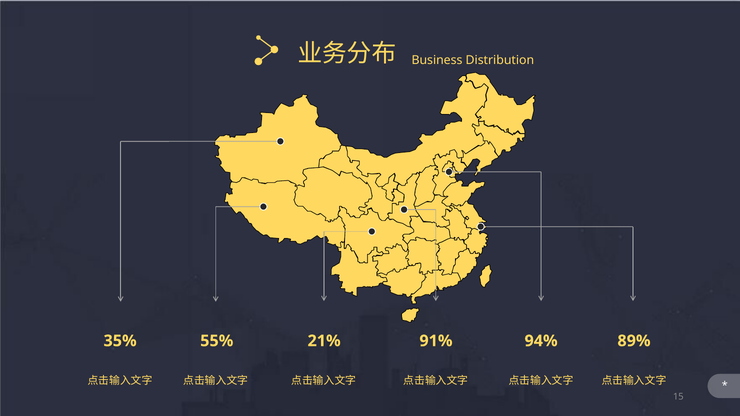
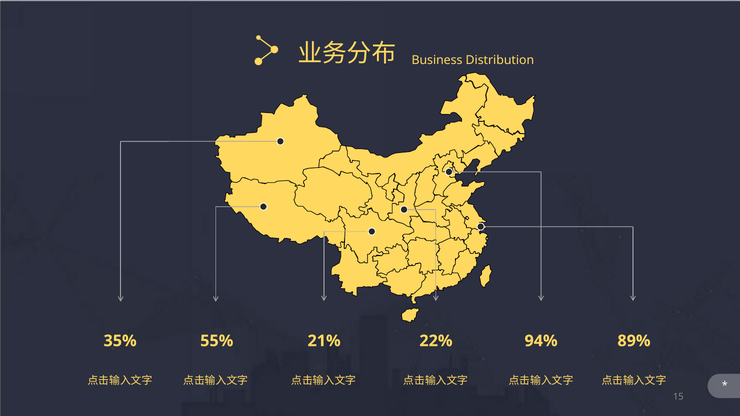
91%: 91% -> 22% (436, 341)
